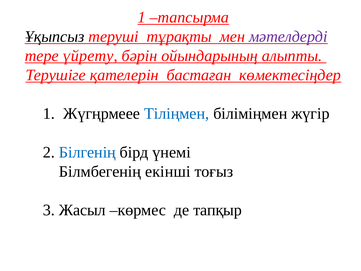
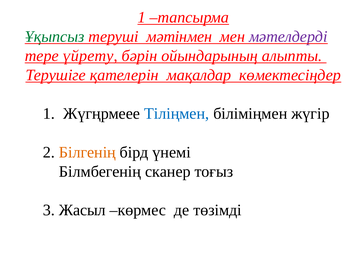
Ұқыпсыз colour: black -> green (55, 37)
тұрақты: тұрақты -> мәтінмен (179, 37)
бастаған: бастаған -> мақалдар (199, 75)
Білгенің colour: blue -> orange (87, 152)
екінші: екінші -> сканер (168, 171)
тапқыр: тапқыр -> төзімді (217, 210)
